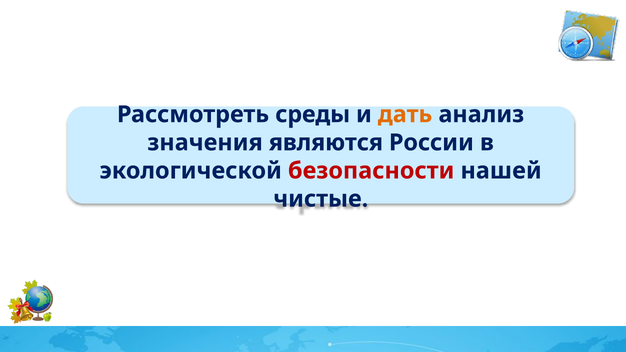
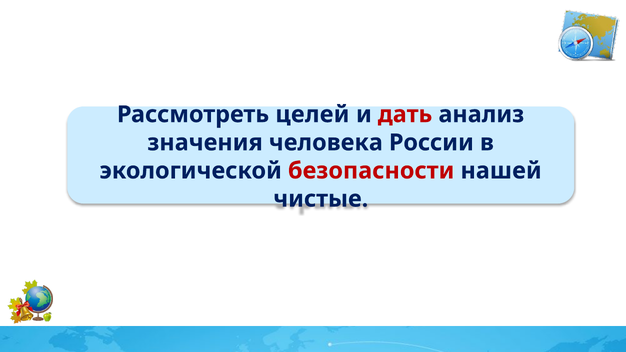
среды: среды -> целей (312, 114)
дать colour: orange -> red (405, 114)
являются: являются -> человека (326, 143)
